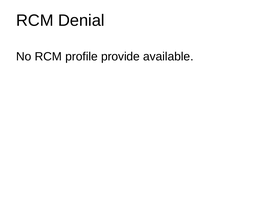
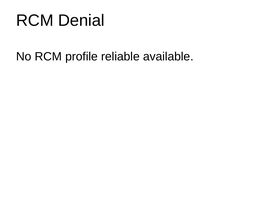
provide: provide -> reliable (120, 56)
